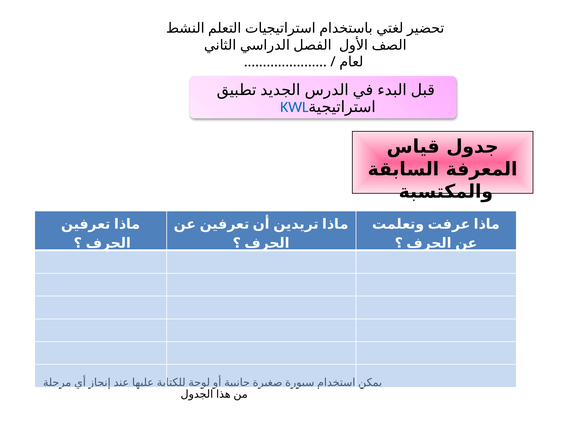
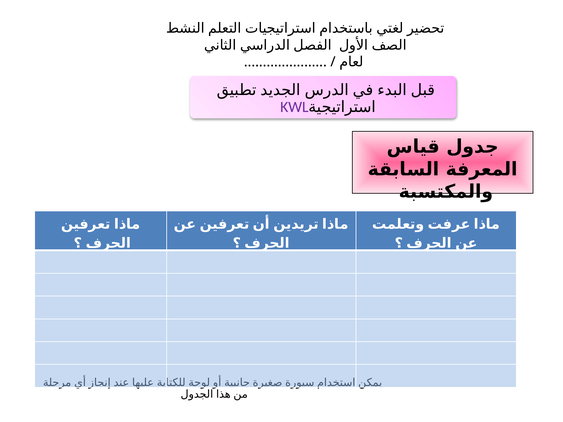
KWL colour: blue -> purple (294, 107)
